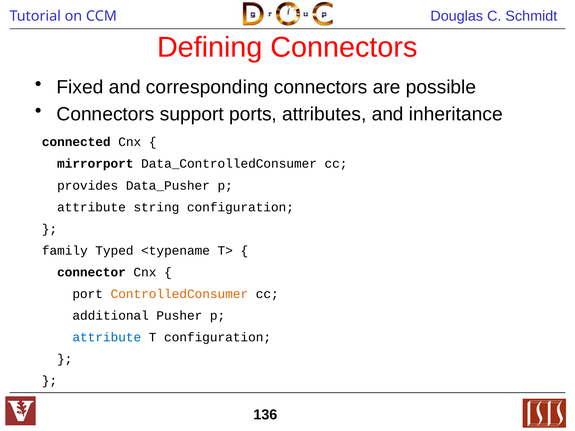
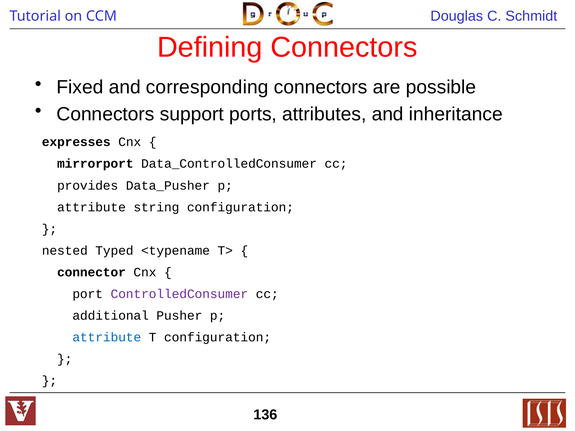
connected: connected -> expresses (76, 142)
family: family -> nested (65, 251)
ControlledConsumer colour: orange -> purple (179, 294)
